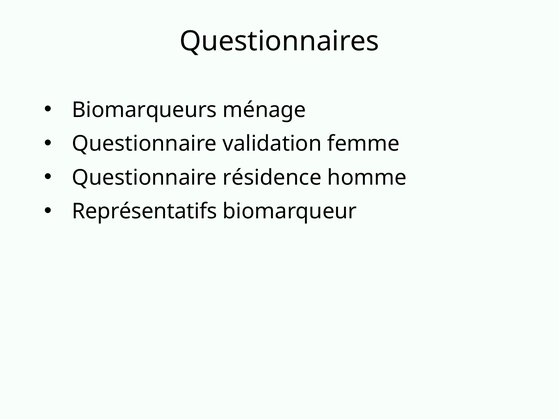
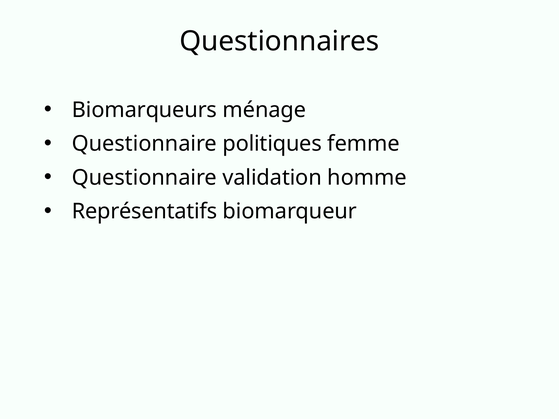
validation: validation -> politiques (272, 144)
résidence: résidence -> validation (272, 178)
